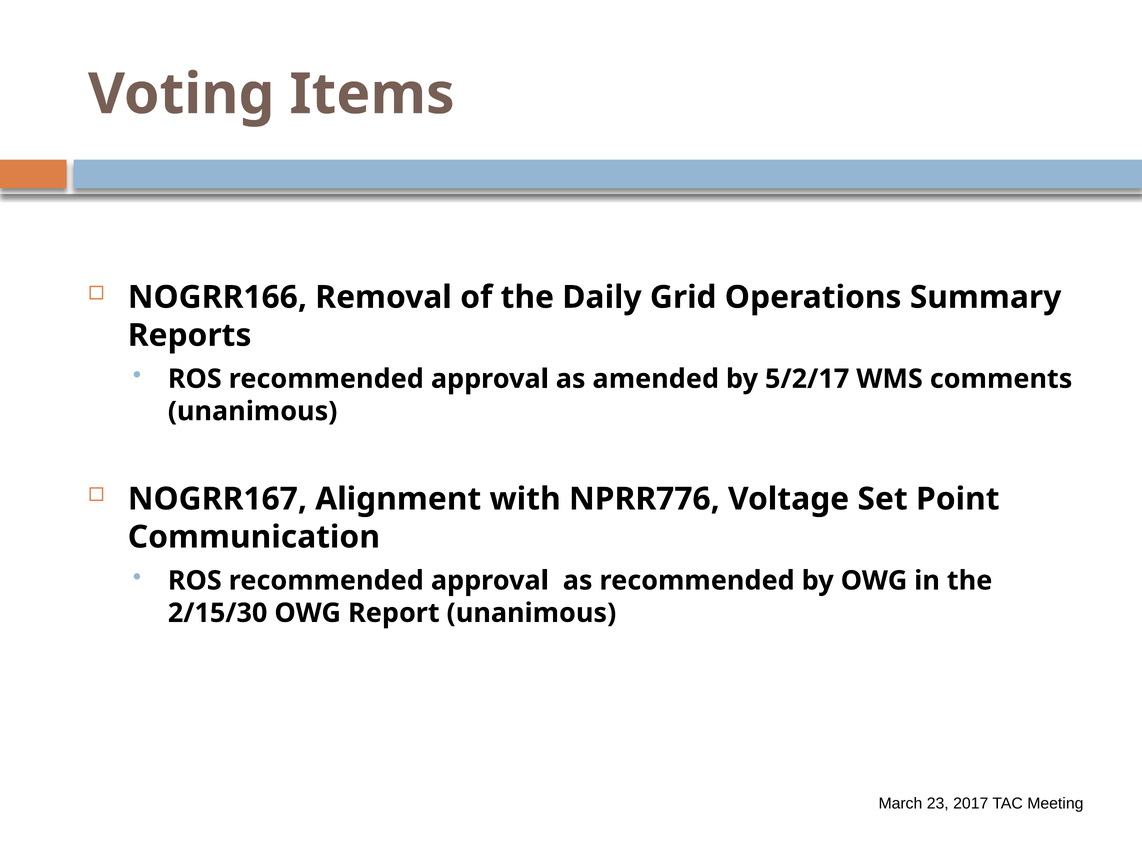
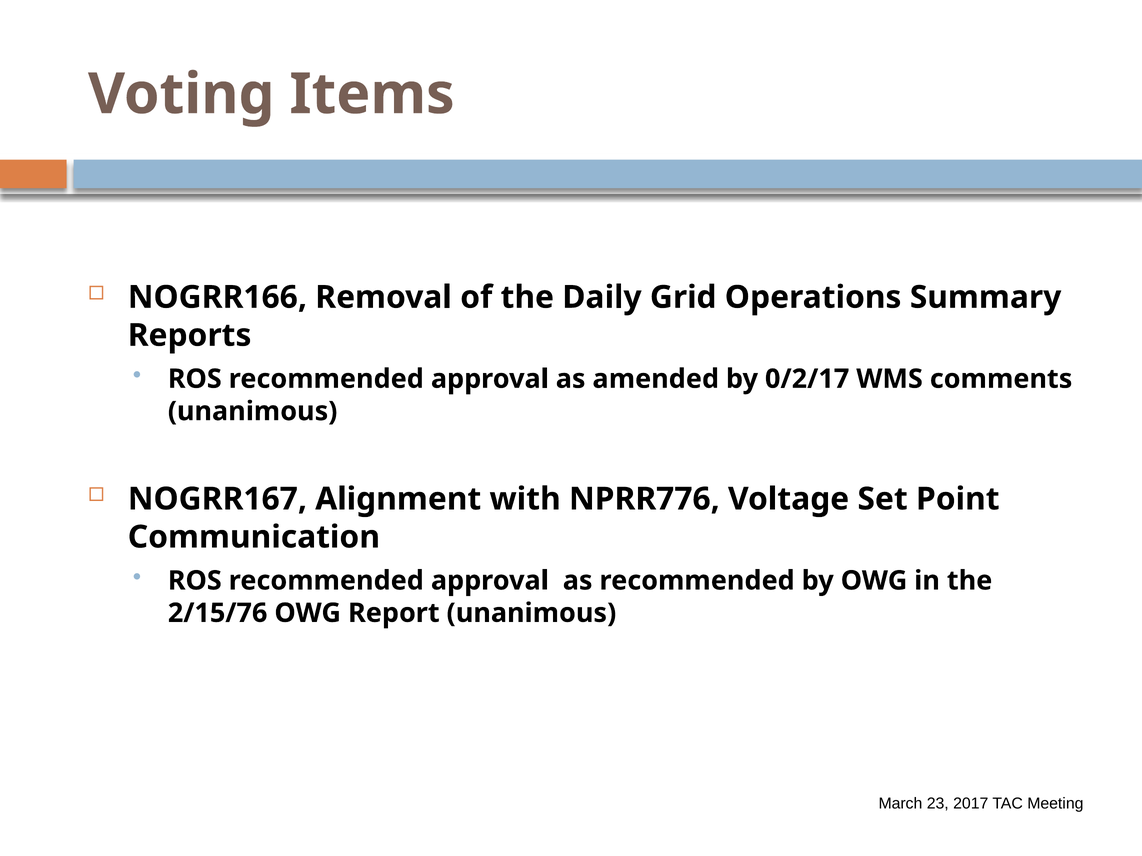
5/2/17: 5/2/17 -> 0/2/17 (807, 379)
2/15/30: 2/15/30 -> 2/15/76 (218, 613)
